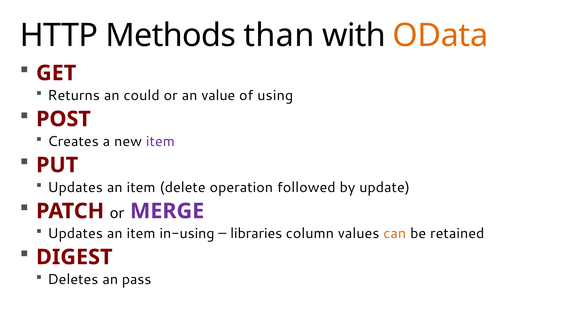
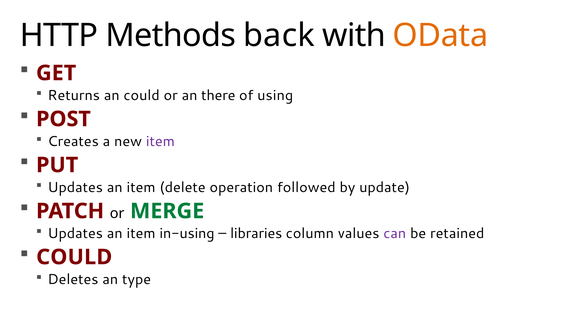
than: than -> back (279, 36)
value: value -> there (218, 95)
MERGE colour: purple -> green (167, 211)
can colour: orange -> purple (395, 234)
DIGEST: DIGEST -> COULD (74, 257)
pass: pass -> type (137, 280)
